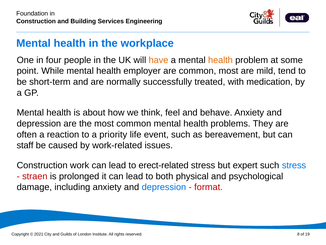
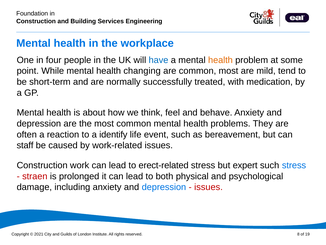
have colour: orange -> blue (159, 60)
employer: employer -> changing (142, 71)
priority: priority -> identify (113, 134)
format: format -> issues (208, 187)
